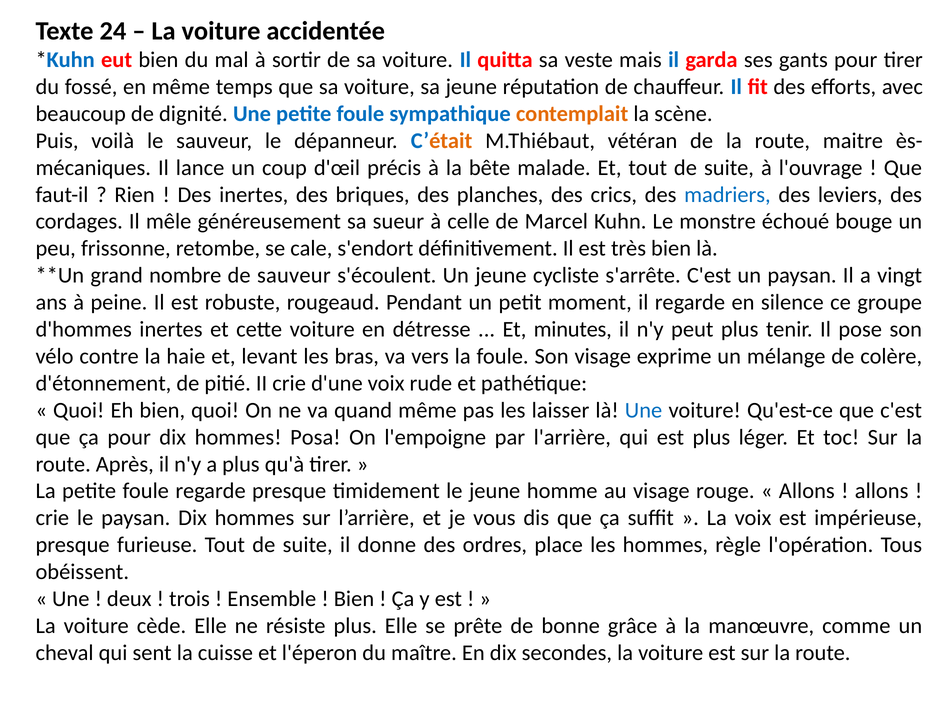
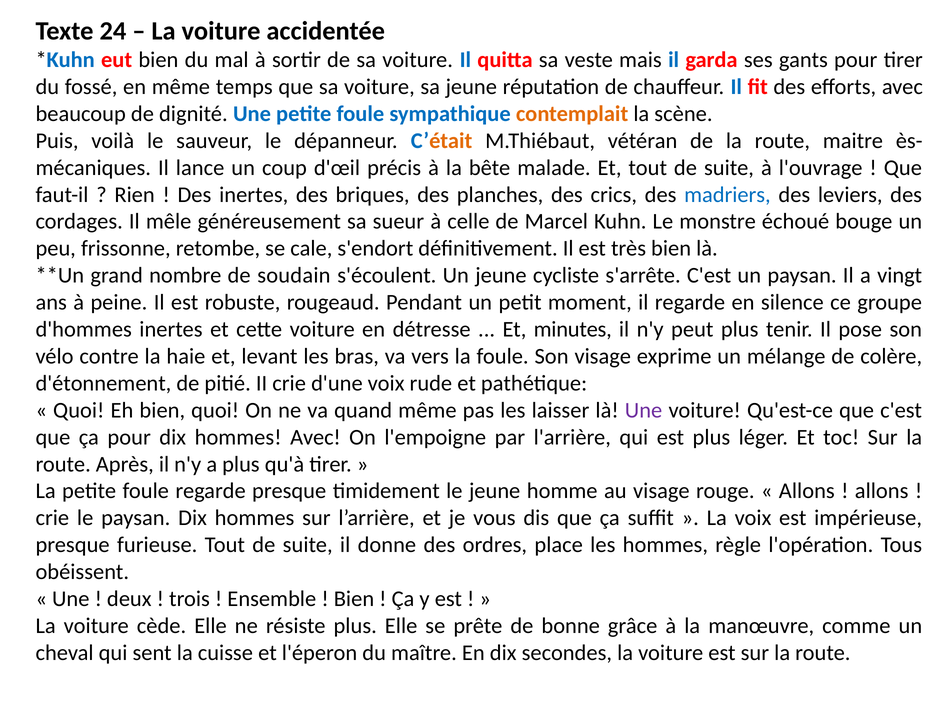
de sauveur: sauveur -> soudain (294, 276)
Une colour: blue -> purple (644, 410)
hommes Posa: Posa -> Avec (315, 437)
